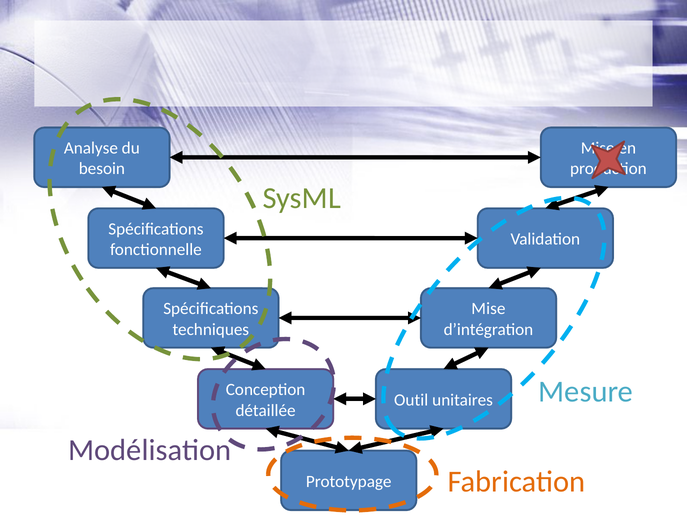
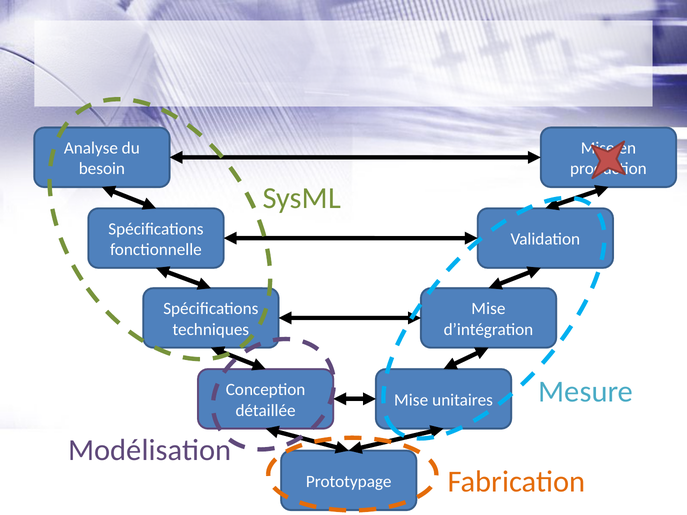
Outil: Outil -> Mise (411, 400)
